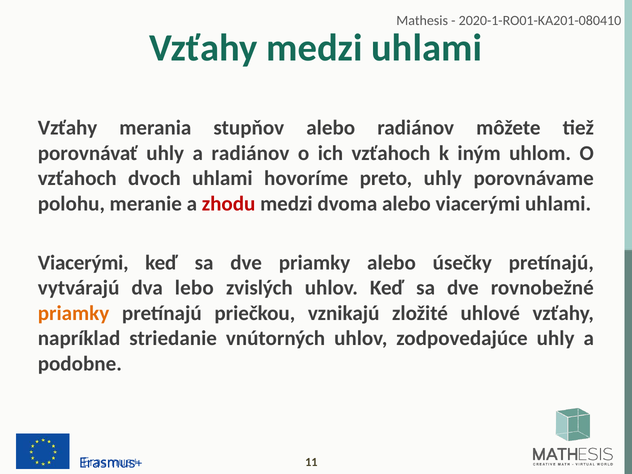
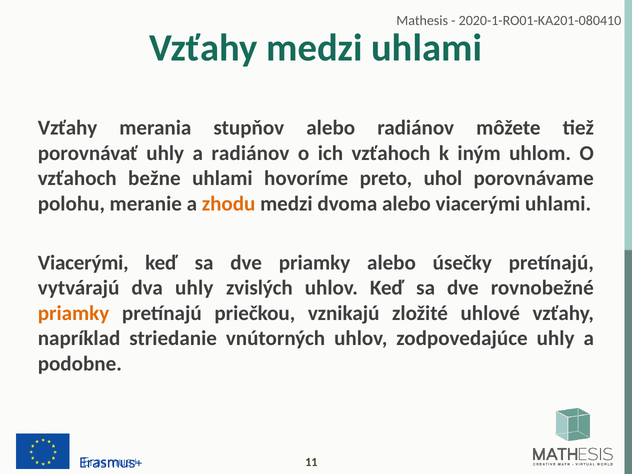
dvoch: dvoch -> bežne (154, 178)
preto uhly: uhly -> uhol (443, 178)
zhodu colour: red -> orange (229, 204)
dva lebo: lebo -> uhly (194, 288)
